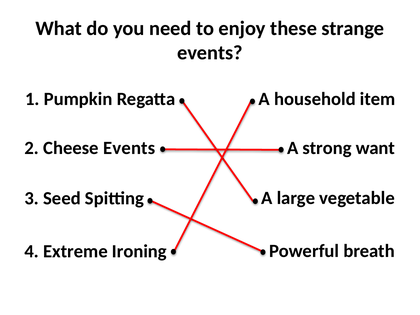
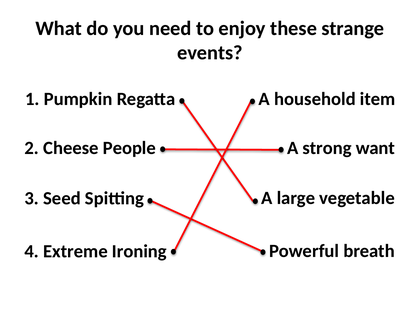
Cheese Events: Events -> People (129, 148)
